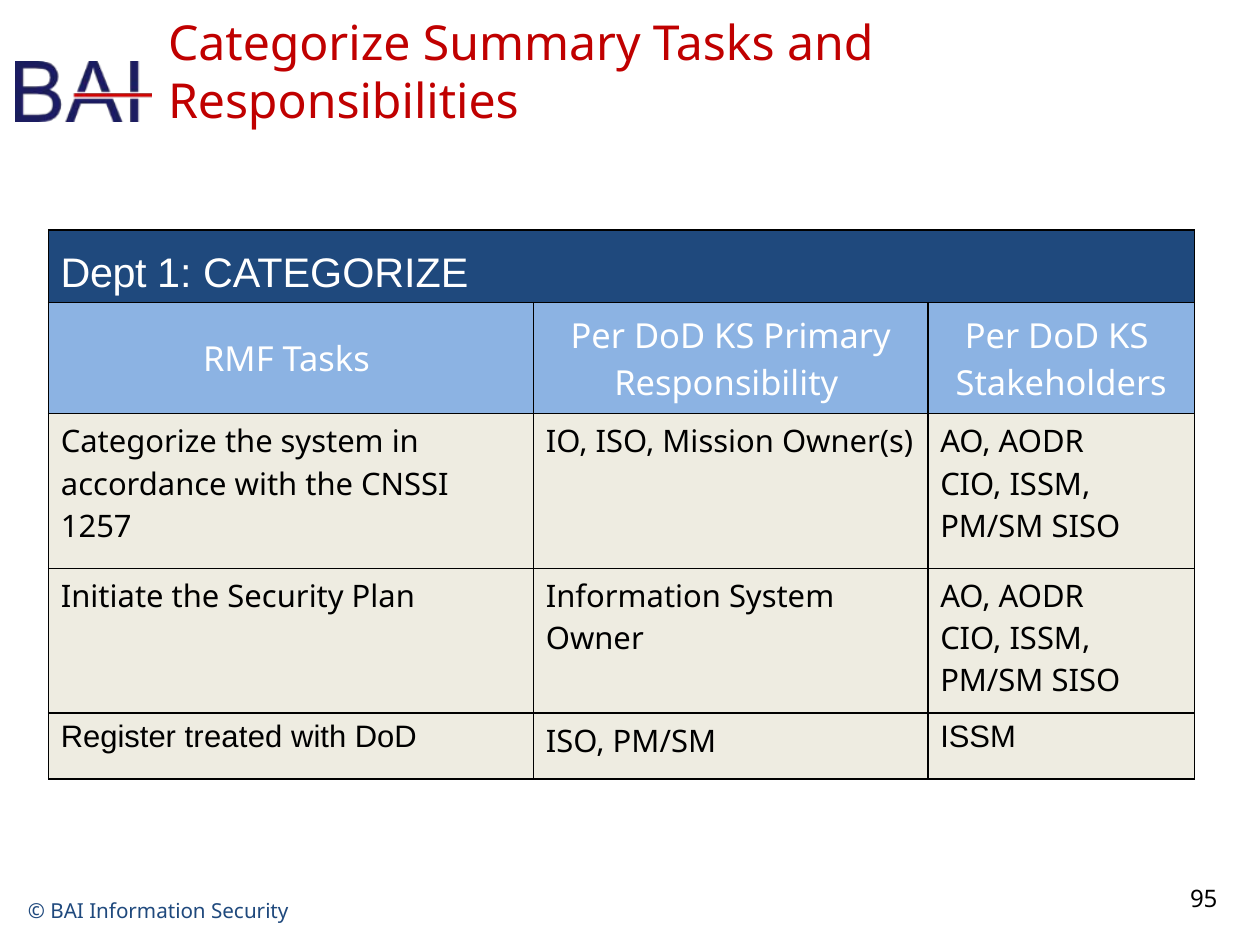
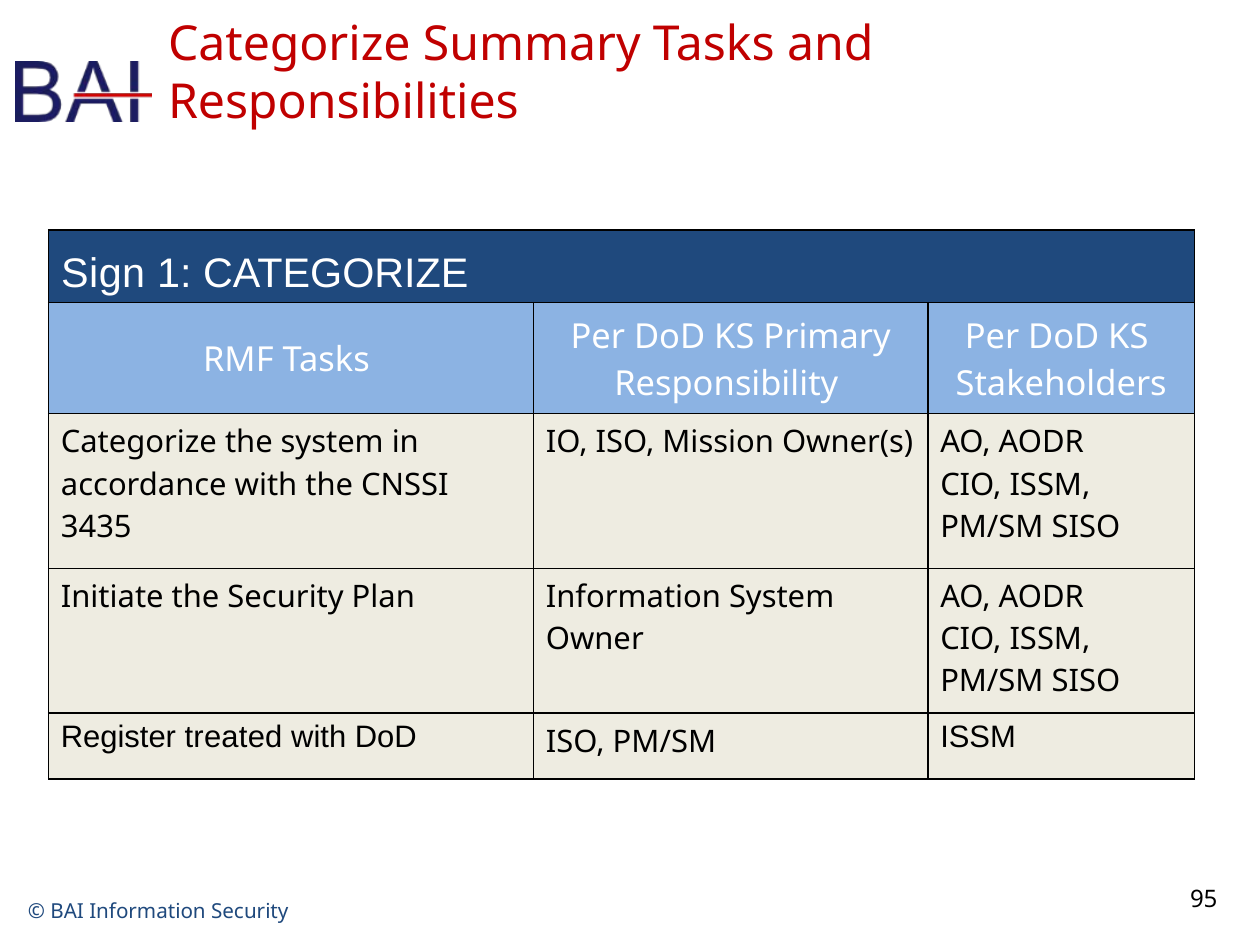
Dept: Dept -> Sign (103, 274)
1257: 1257 -> 3435 (96, 527)
